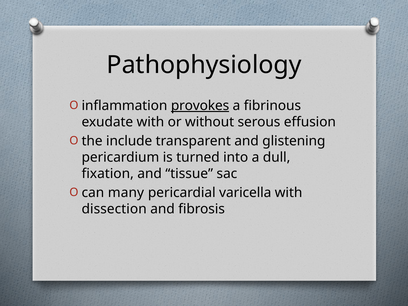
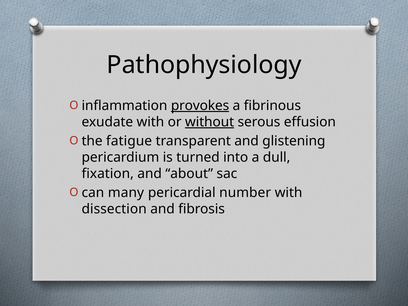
without underline: none -> present (210, 122)
include: include -> fatigue (129, 141)
tissue: tissue -> about (189, 174)
varicella: varicella -> number (245, 193)
